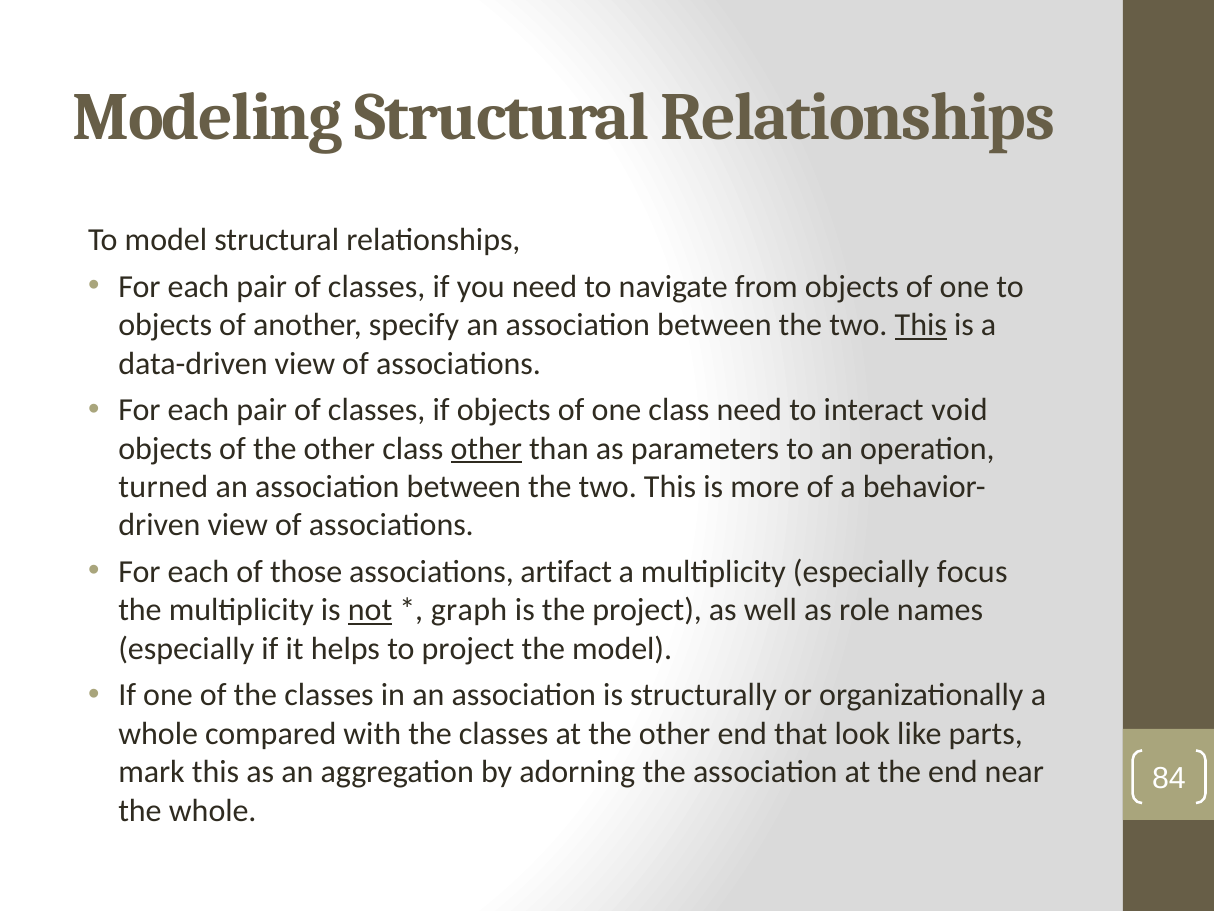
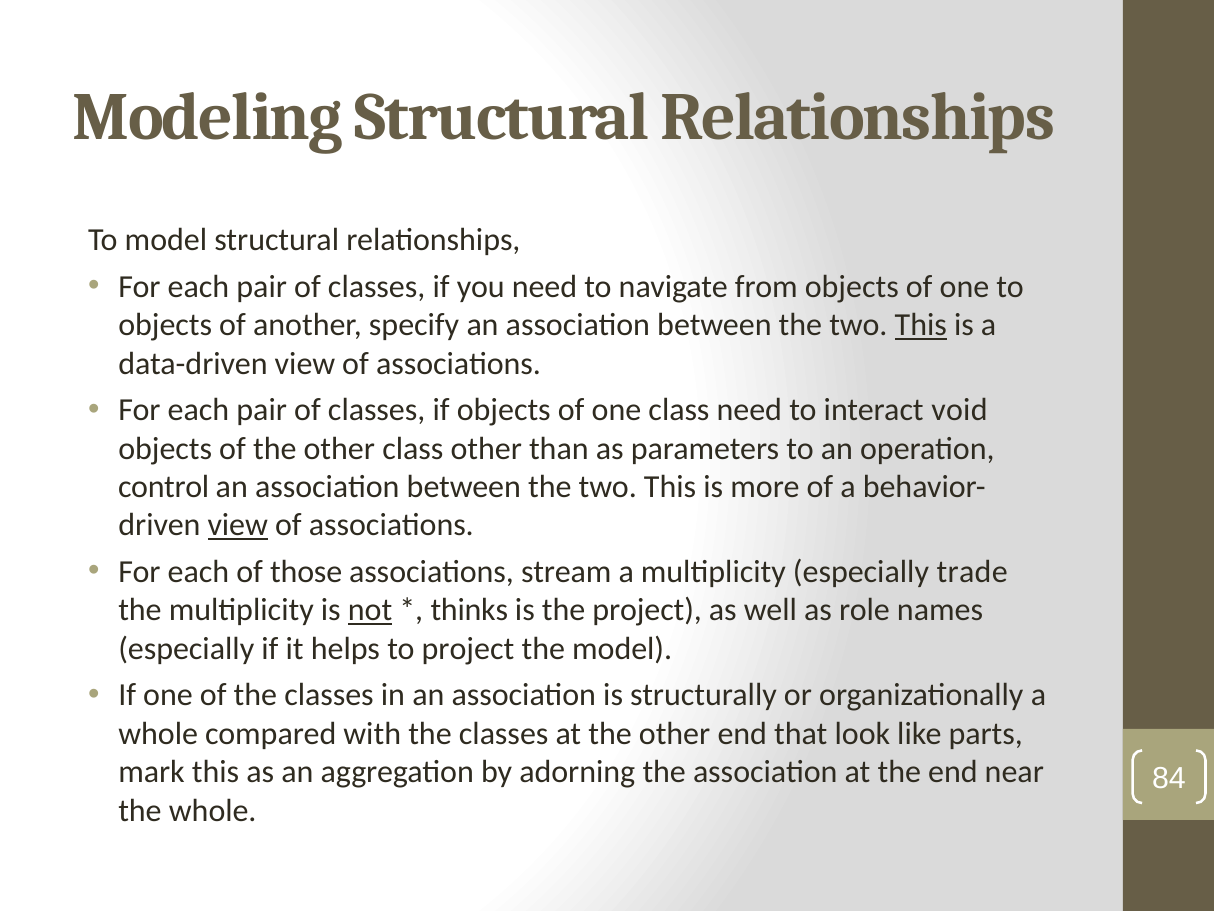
other underline: present -> none (486, 448)
turned: turned -> control (164, 487)
view underline: none -> present (238, 525)
artifact: artifact -> stream (566, 572)
focus: focus -> trade (972, 572)
graph: graph -> thinks (469, 610)
